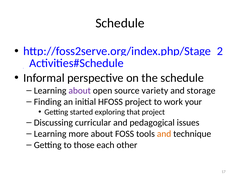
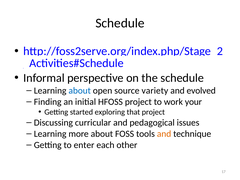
about colour: purple -> blue (80, 91)
storage: storage -> evolved (201, 91)
those: those -> enter (84, 145)
